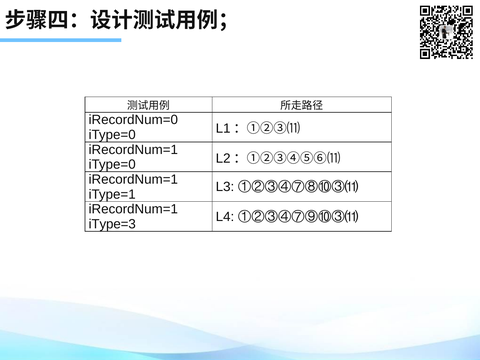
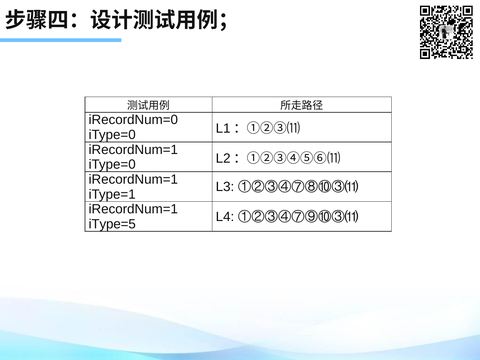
iType=3: iType=3 -> iType=5 (112, 224)
